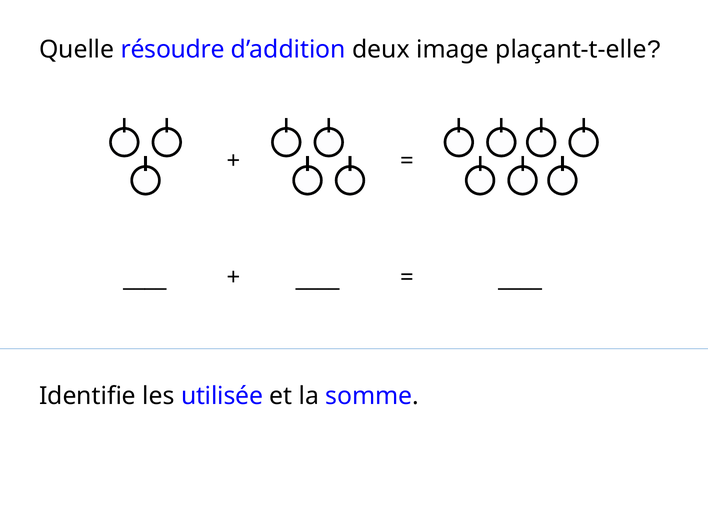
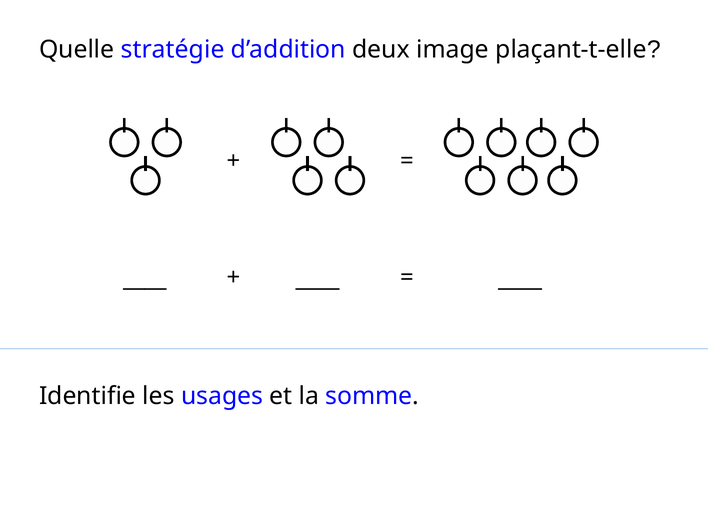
résoudre: résoudre -> stratégie (173, 50)
utilisée: utilisée -> usages (222, 396)
